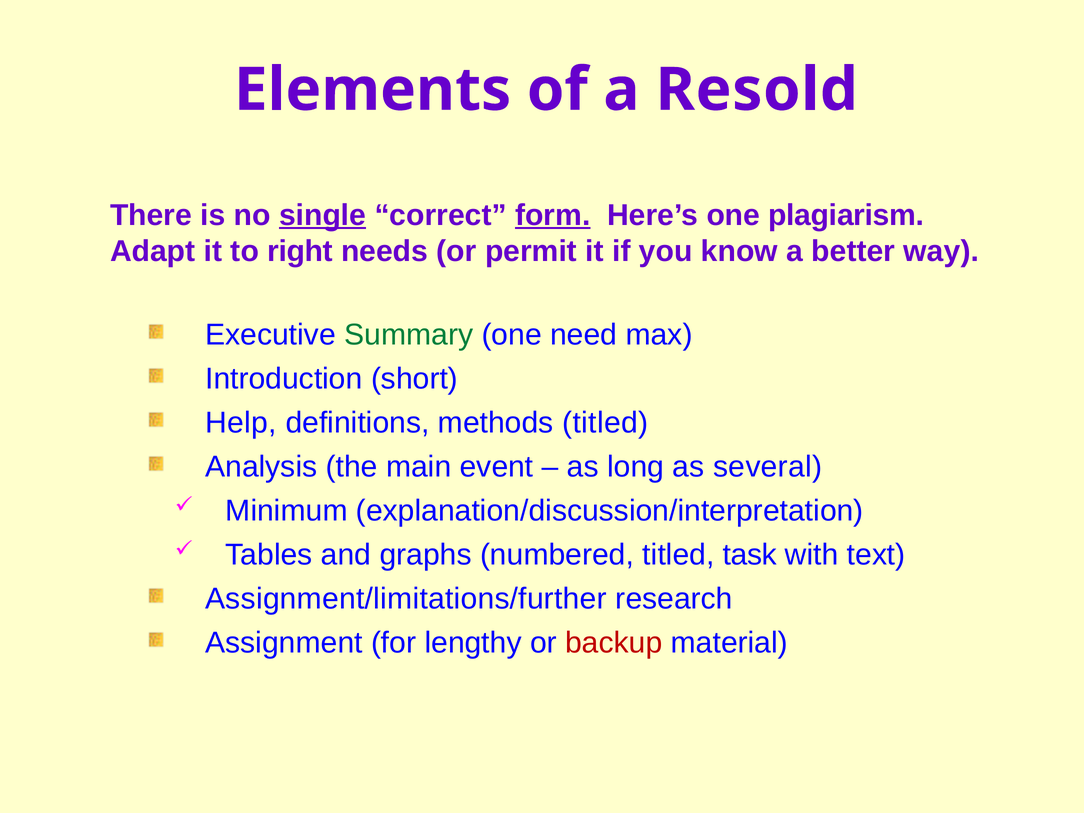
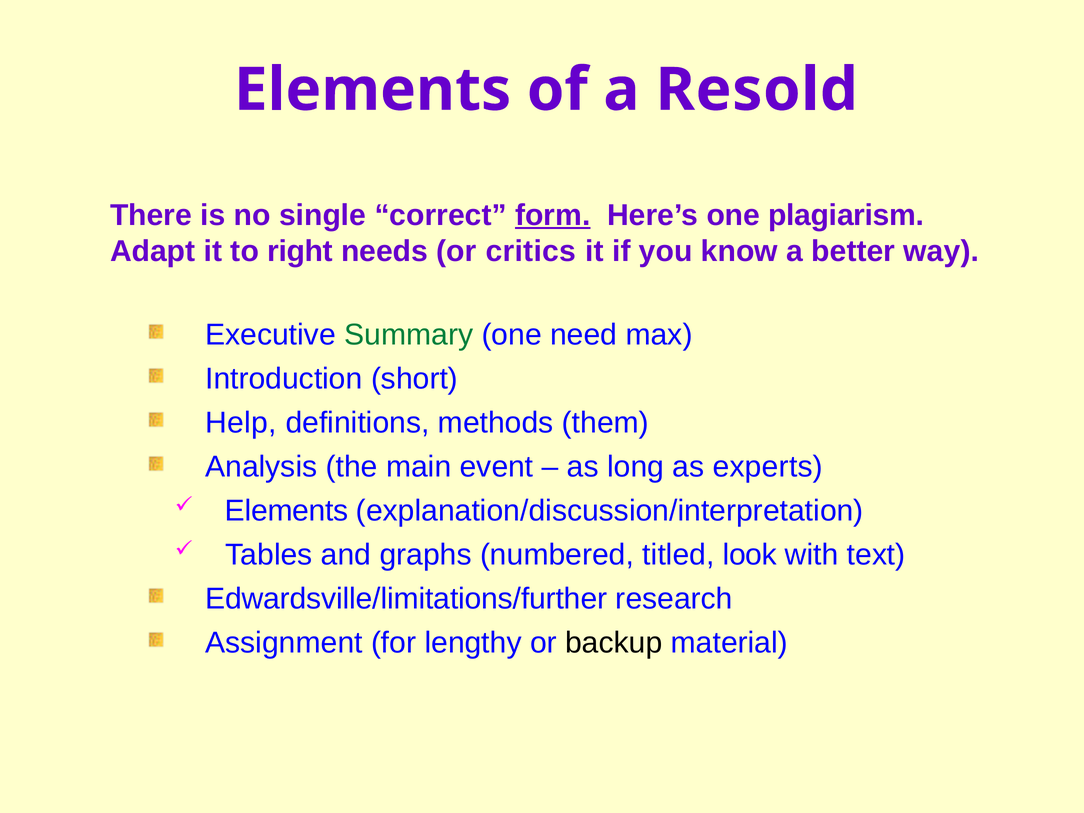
single underline: present -> none (323, 215)
permit: permit -> critics (531, 251)
methods titled: titled -> them (605, 423)
several: several -> experts (768, 467)
Minimum: Minimum -> Elements (287, 511)
task: task -> look (750, 555)
Assignment/limitations/further: Assignment/limitations/further -> Edwardsville/limitations/further (406, 599)
backup colour: red -> black (614, 643)
